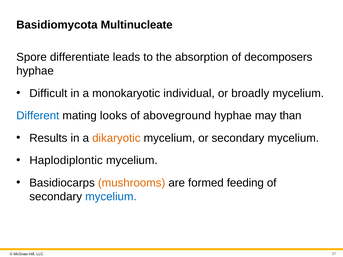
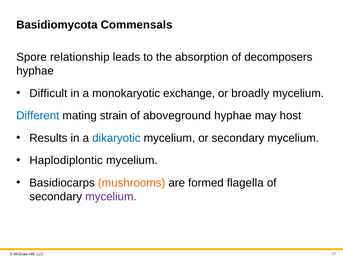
Multinucleate: Multinucleate -> Commensals (137, 25)
differentiate: differentiate -> relationship (80, 57)
individual: individual -> exchange (189, 93)
looks: looks -> strain (114, 116)
than: than -> host (290, 116)
dikaryotic colour: orange -> blue (116, 138)
feeding: feeding -> flagella (245, 183)
mycelium colour: blue -> purple (111, 197)
